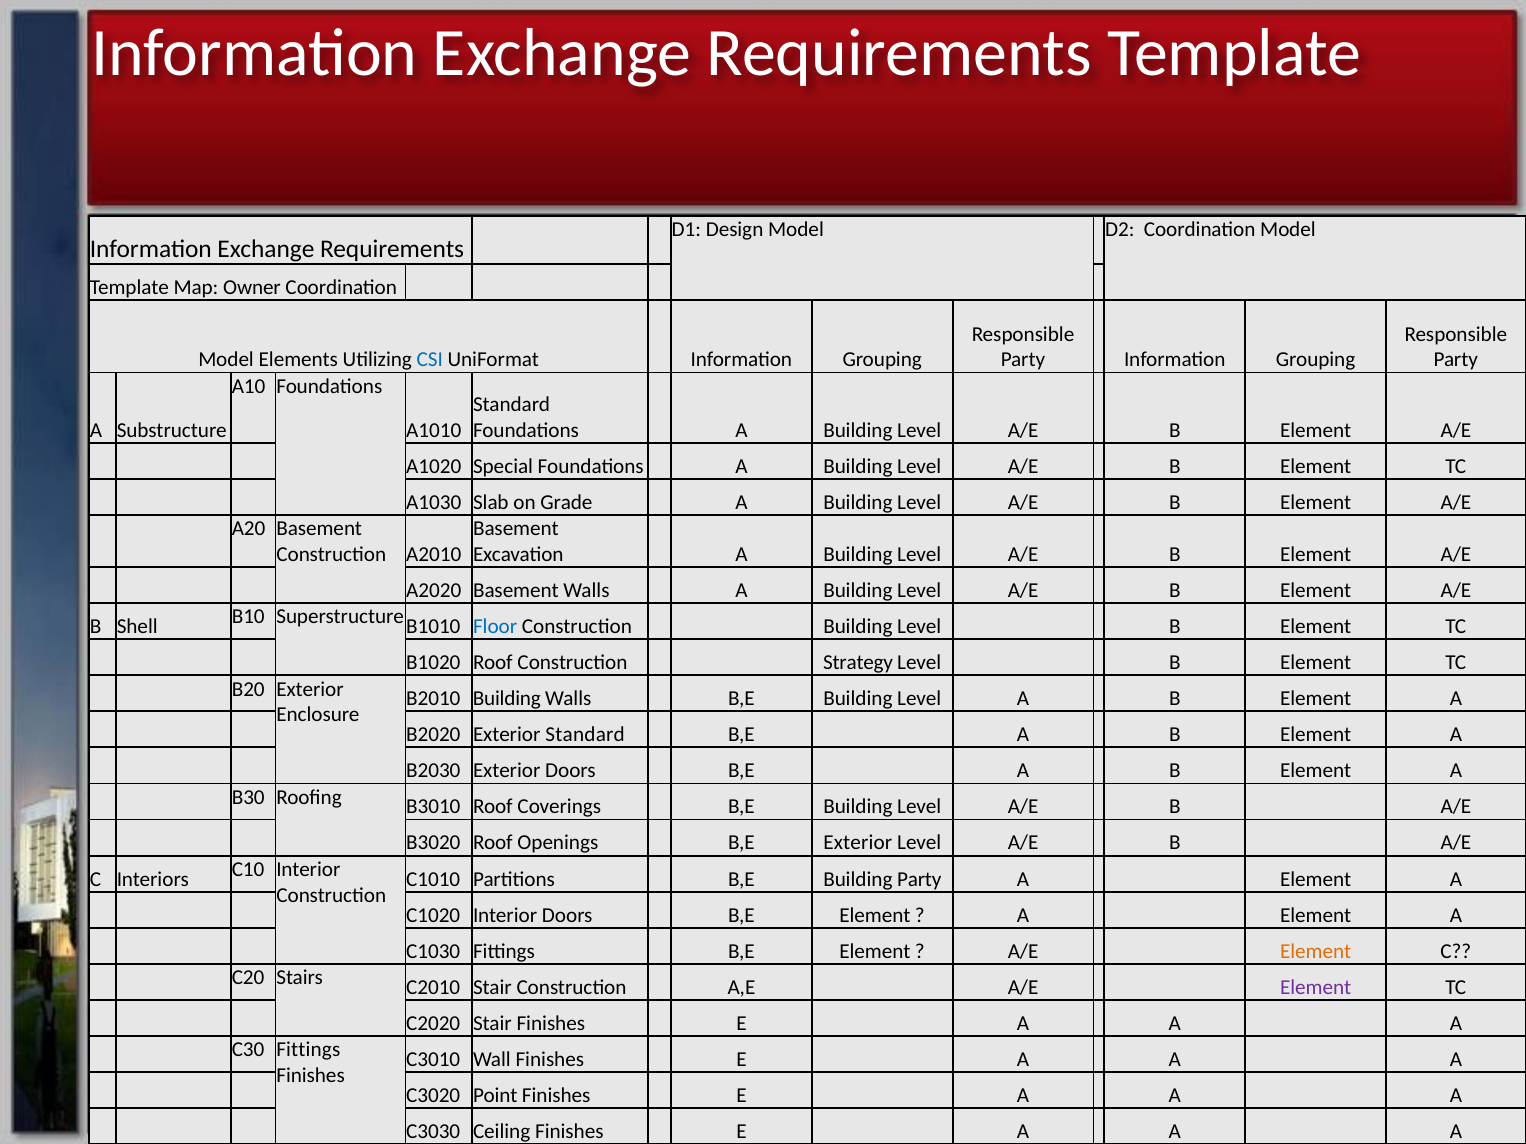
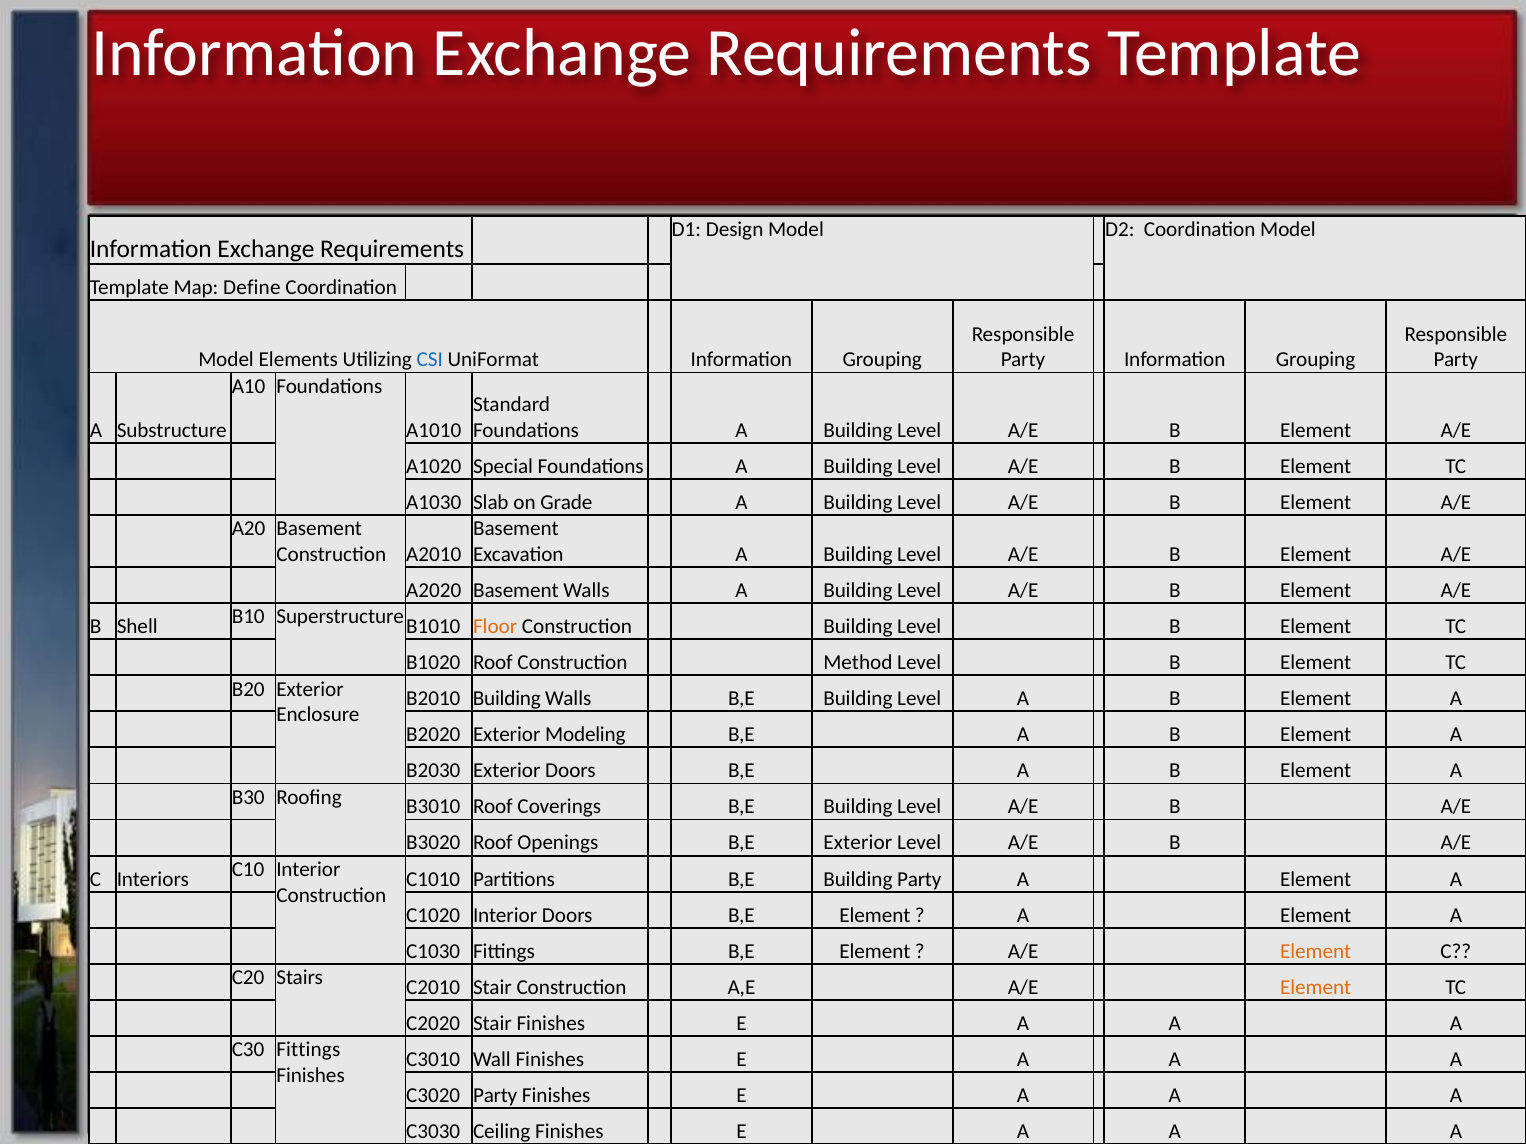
Owner: Owner -> Define (252, 288)
Floor colour: blue -> orange (495, 627)
Strategy: Strategy -> Method (858, 663)
Exterior Standard: Standard -> Modeling (585, 735)
Element colour: purple -> orange (1316, 988)
C3020 Point: Point -> Party (495, 1096)
